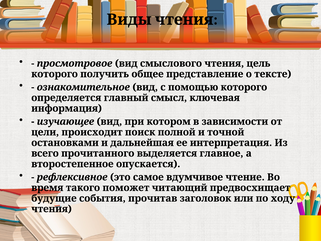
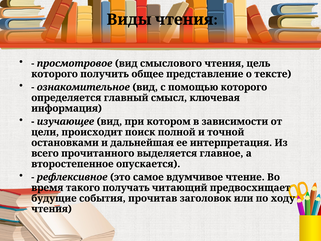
поможет: поможет -> получать (126, 188)
